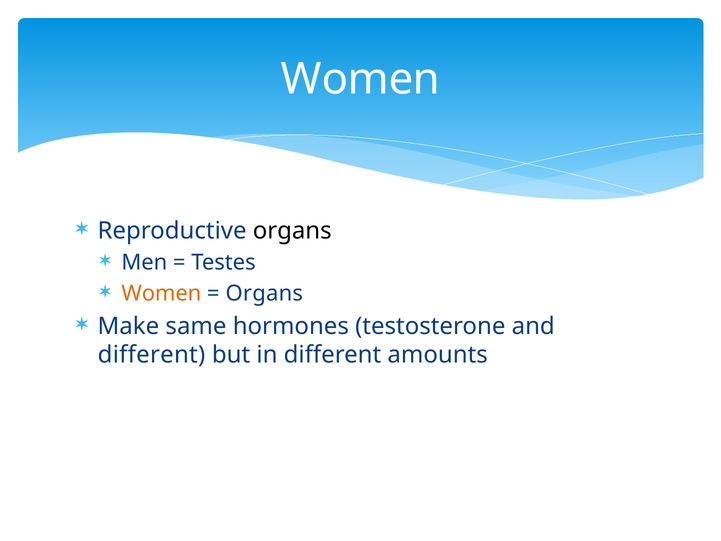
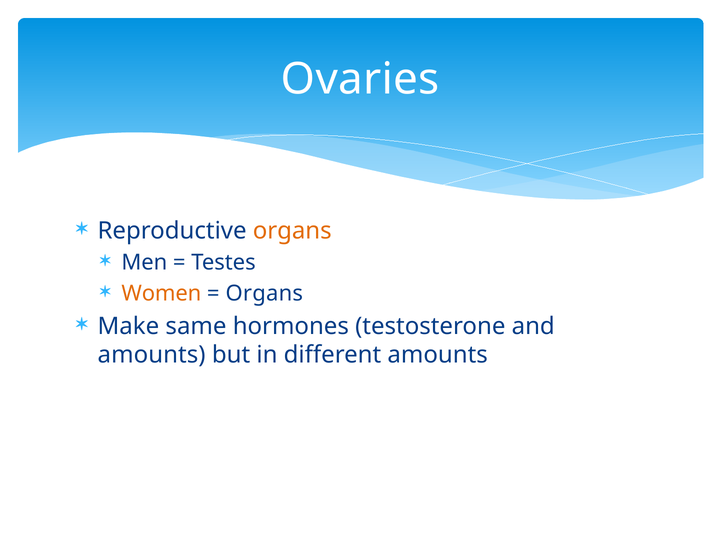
Women: Women -> Ovaries (360, 79)
organs colour: black -> orange (292, 231)
different: different -> amounts (152, 355)
